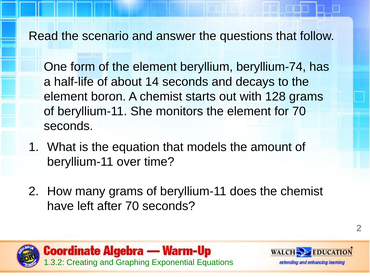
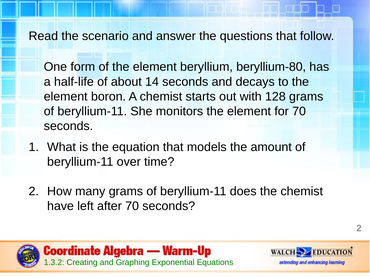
beryllium-74: beryllium-74 -> beryllium-80 (271, 67)
